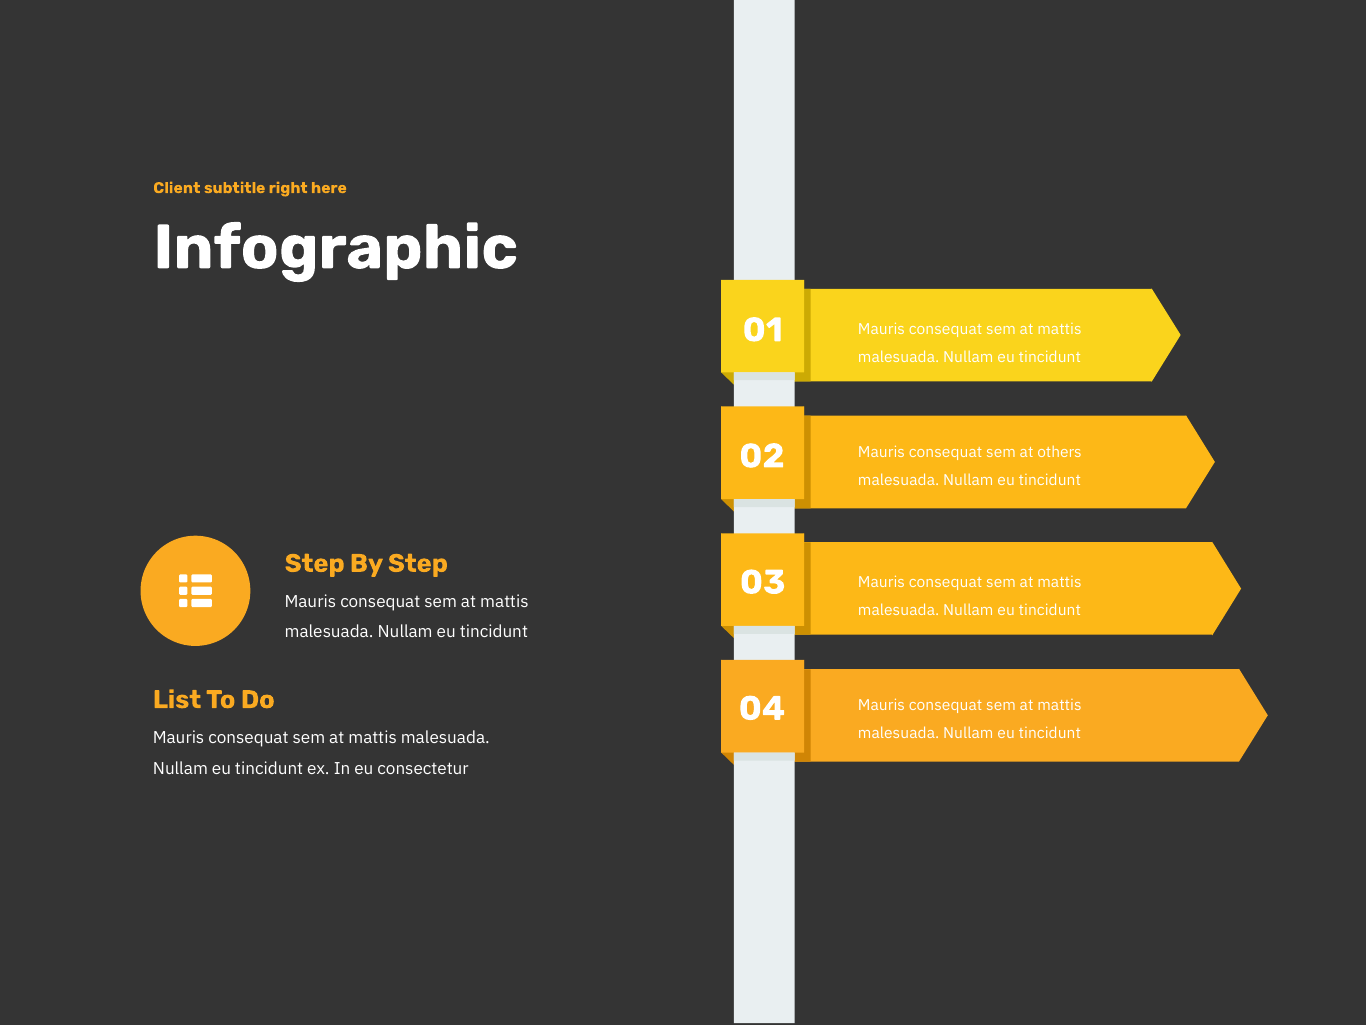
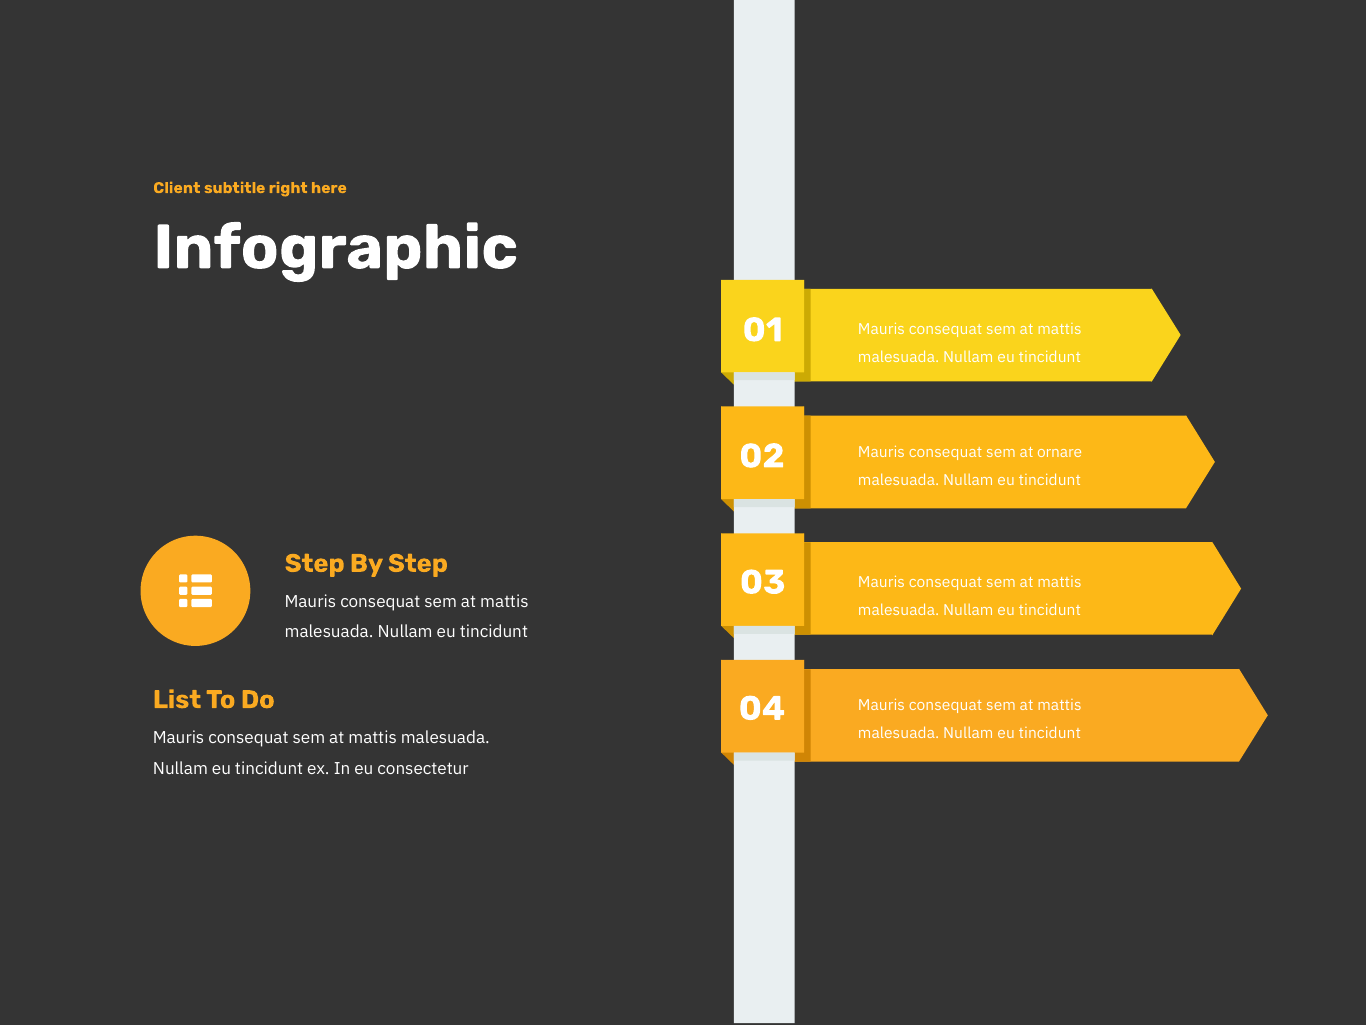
others: others -> ornare (1060, 452)
